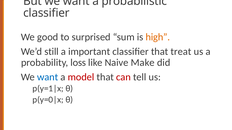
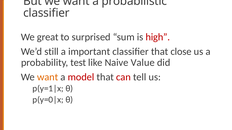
good: good -> great (48, 37)
high colour: orange -> red (158, 37)
treat: treat -> close (181, 52)
loss: loss -> test (78, 63)
Make: Make -> Value (143, 63)
want colour: blue -> orange (48, 77)
